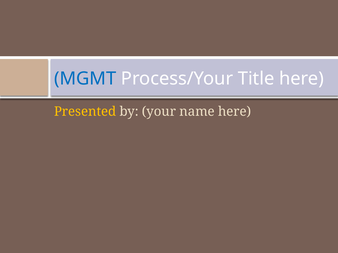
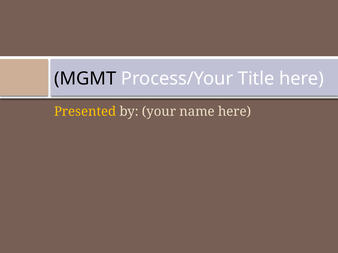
MGMT colour: blue -> black (85, 79)
